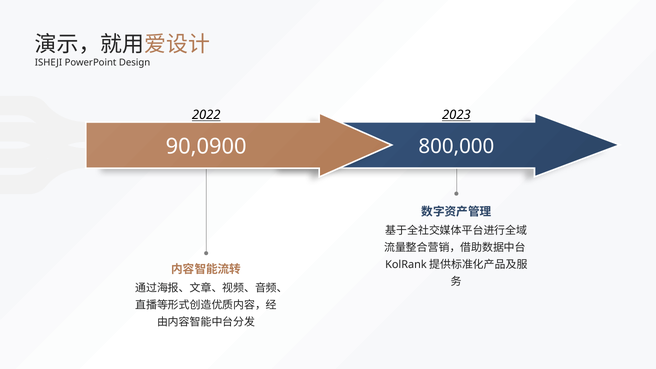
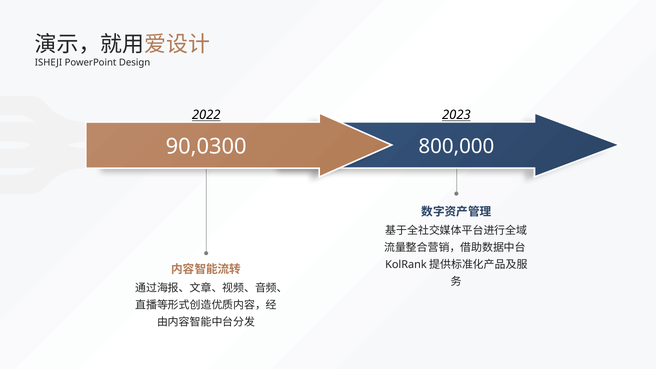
90,0900: 90,0900 -> 90,0300 (206, 146)
